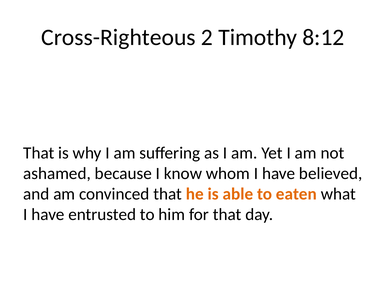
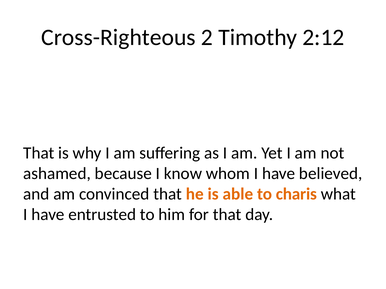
8:12: 8:12 -> 2:12 (323, 37)
eaten: eaten -> charis (296, 194)
